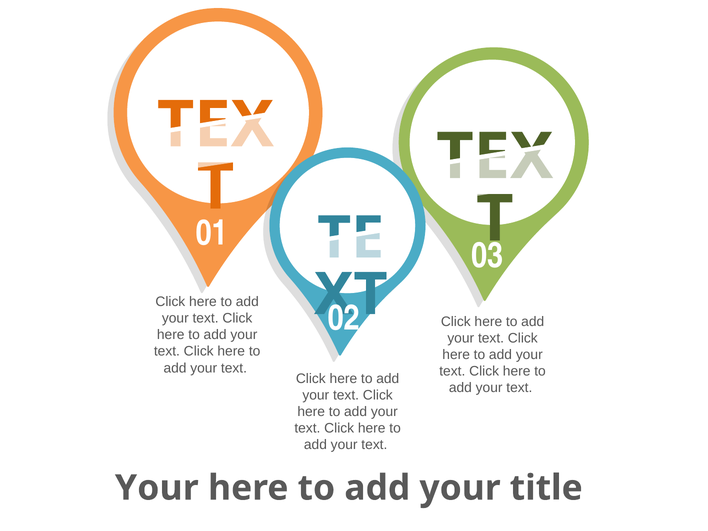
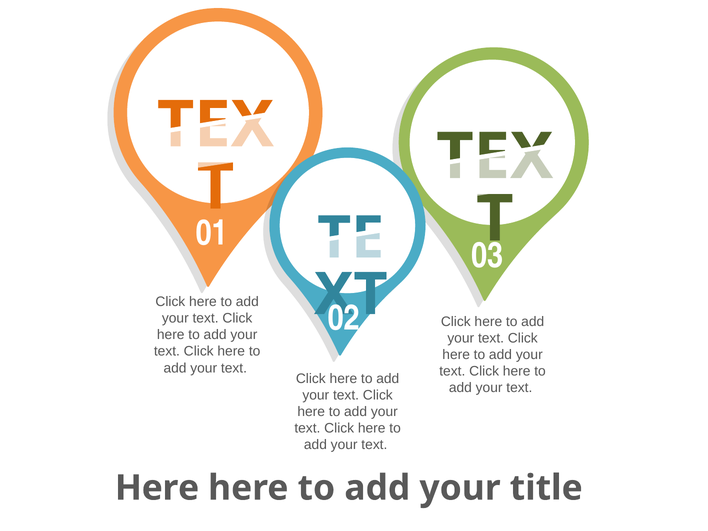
Your: Your -> Here (157, 488)
